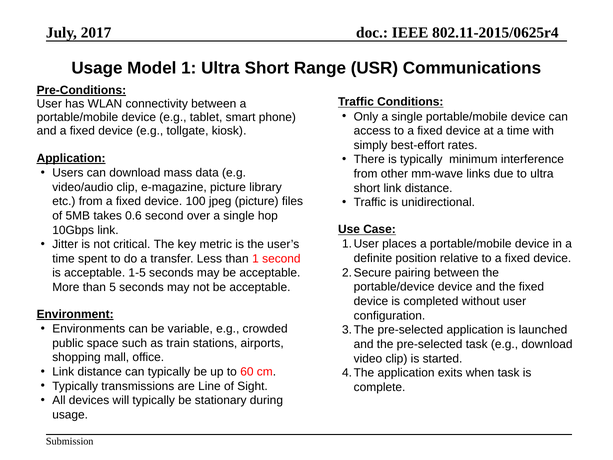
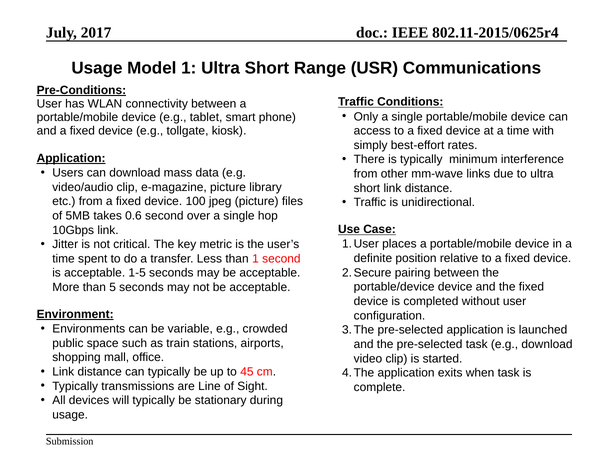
60: 60 -> 45 (247, 372)
